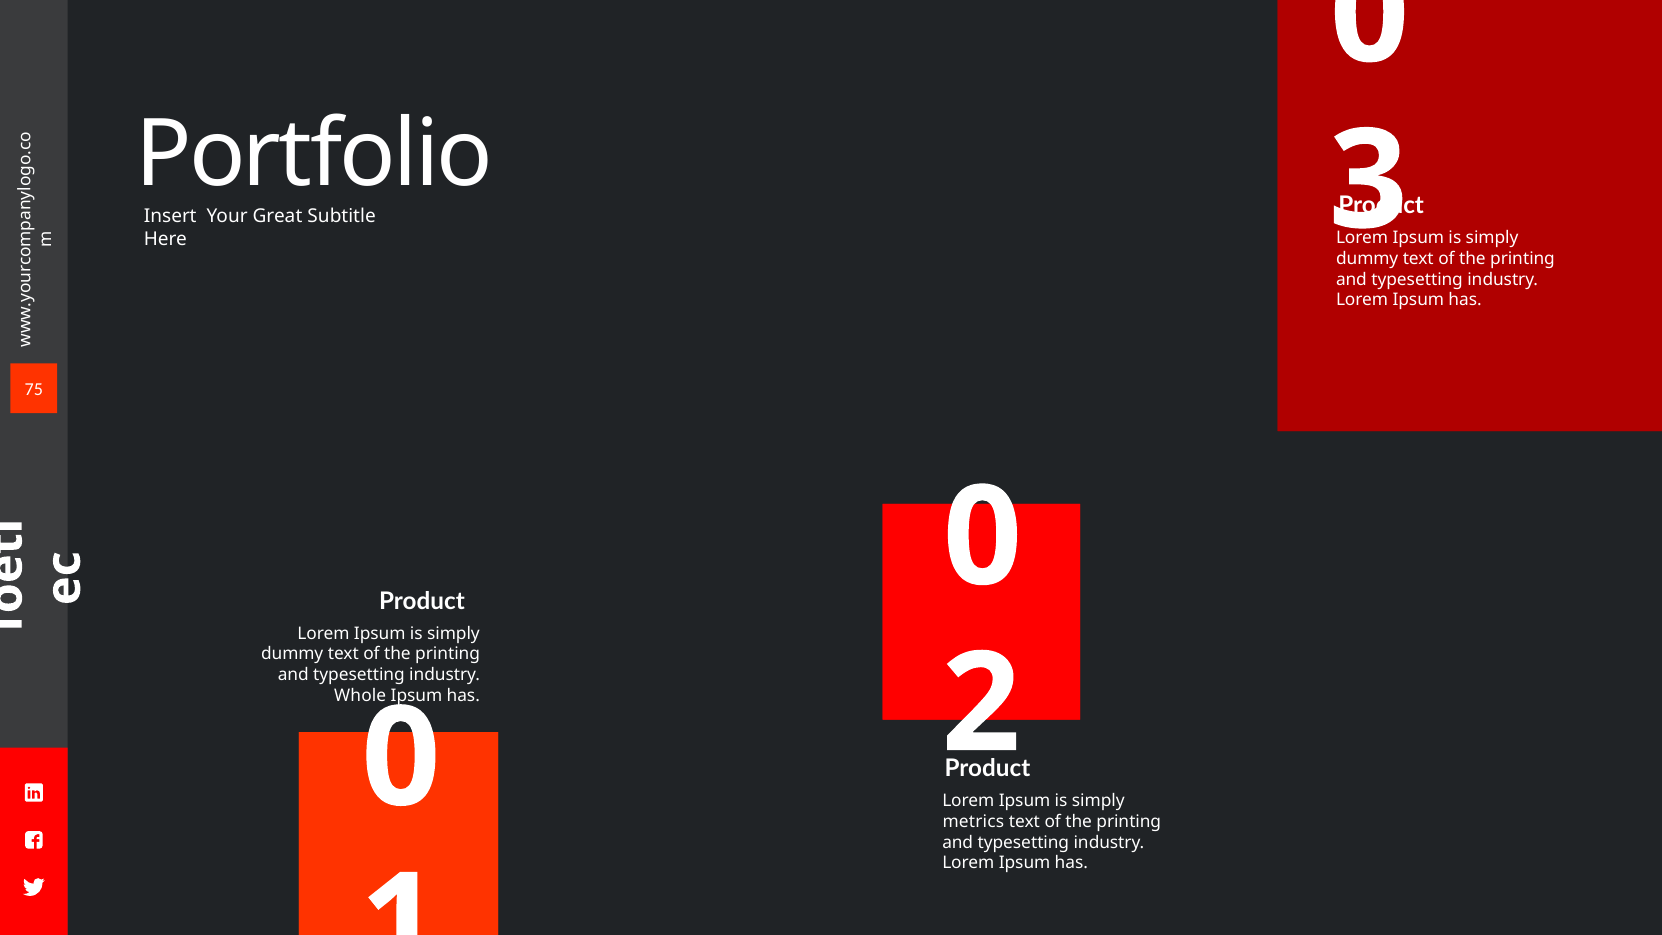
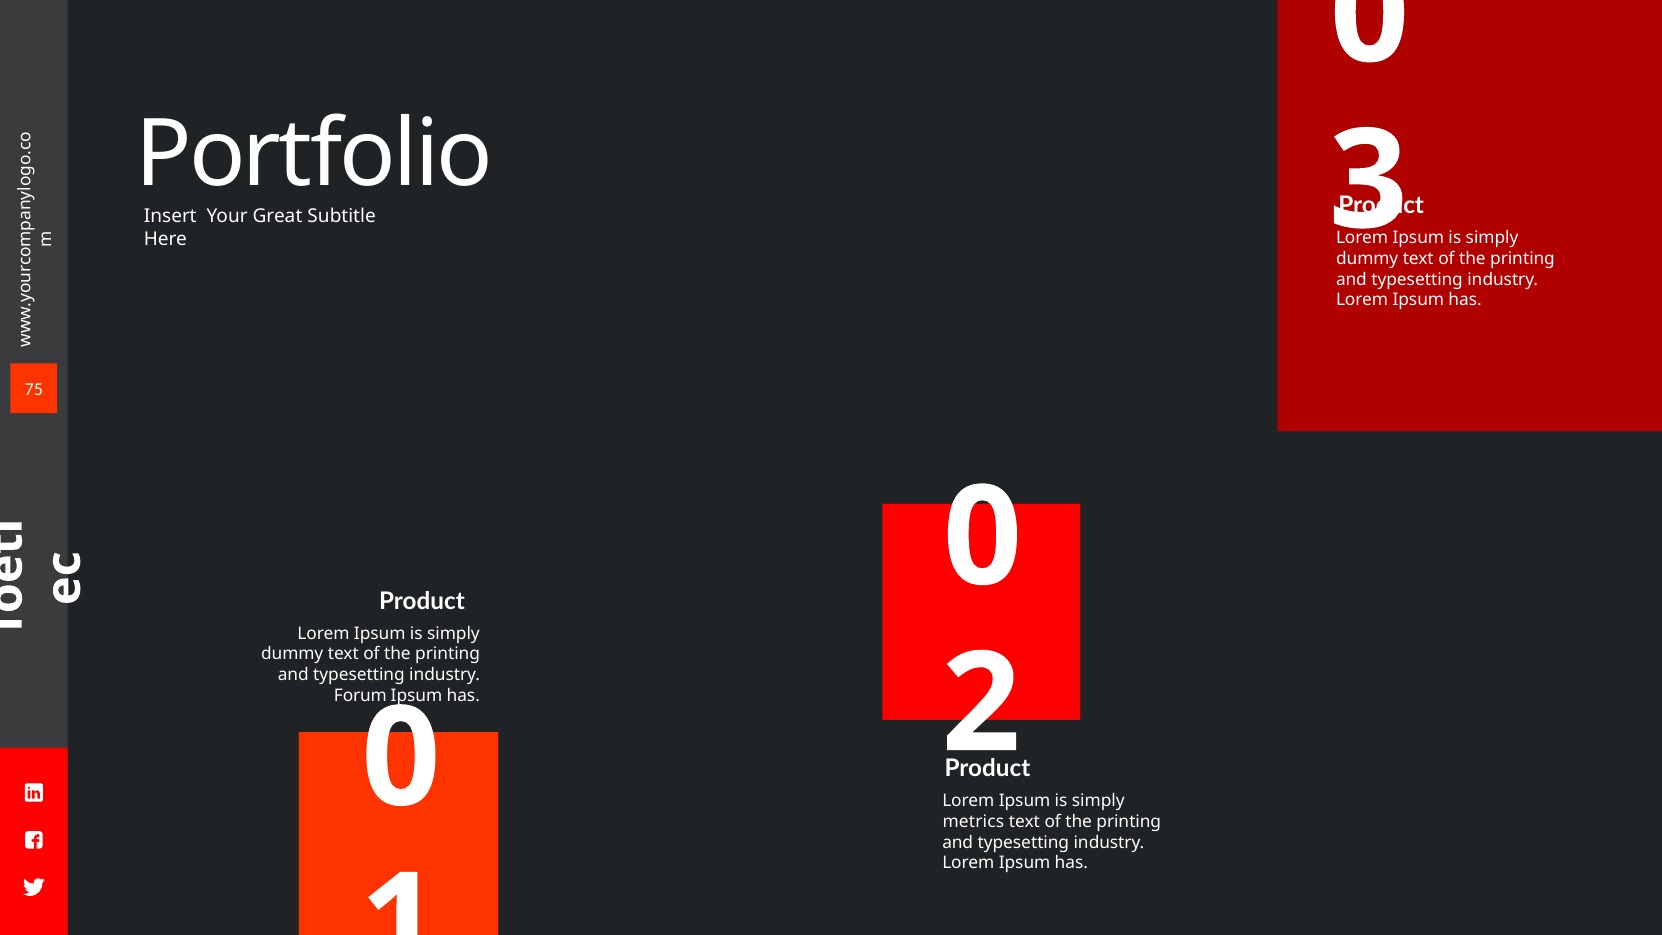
Whole: Whole -> Forum (360, 696)
